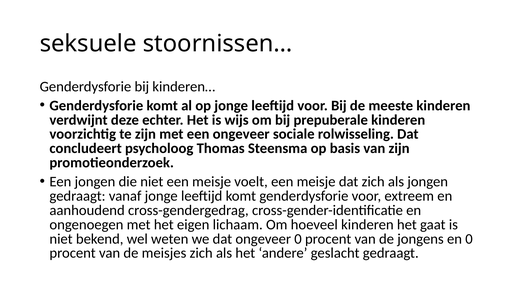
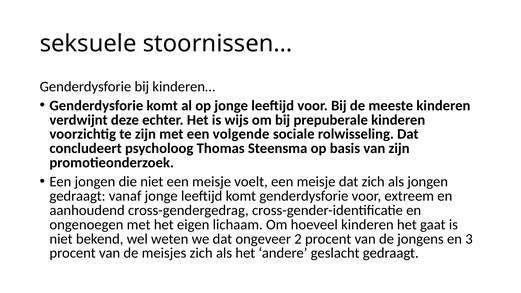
een ongeveer: ongeveer -> volgende (241, 134)
ongeveer 0: 0 -> 2 (298, 239)
en 0: 0 -> 3 (469, 239)
